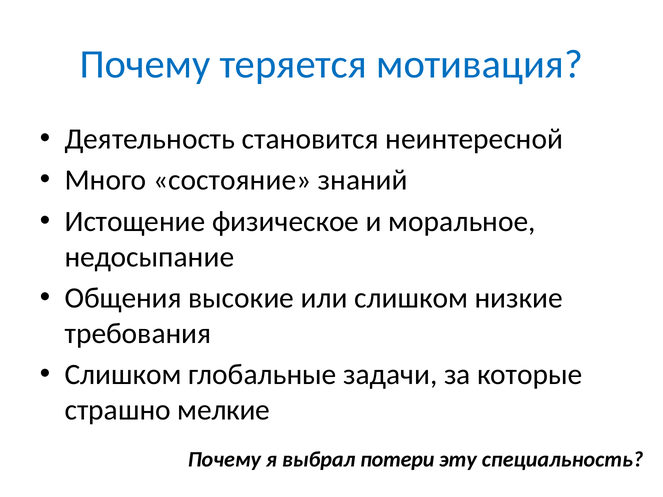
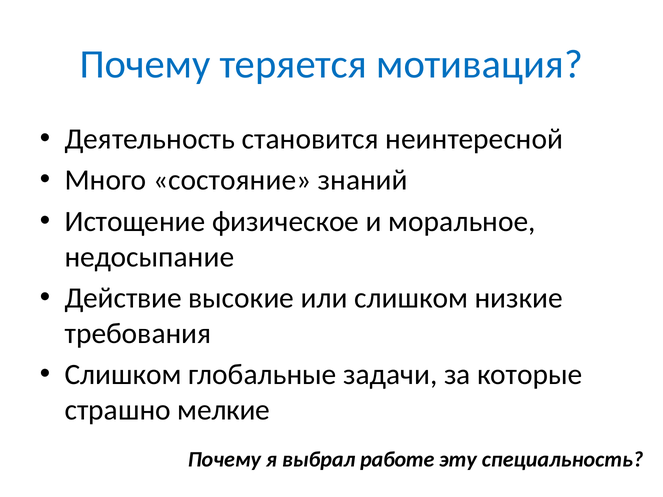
Общения: Общения -> Действие (123, 298)
потери: потери -> работе (397, 460)
